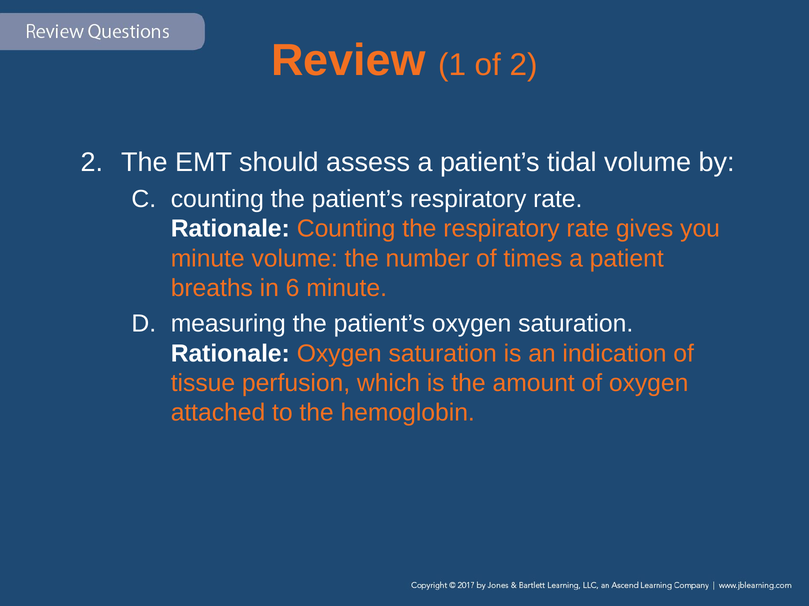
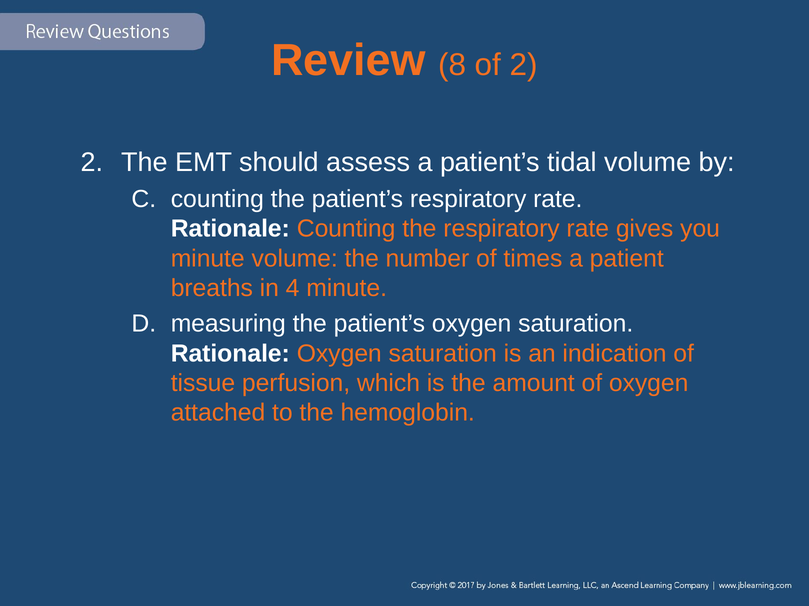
1: 1 -> 8 (452, 65)
6: 6 -> 4 (293, 288)
